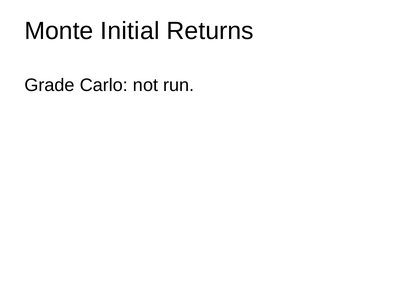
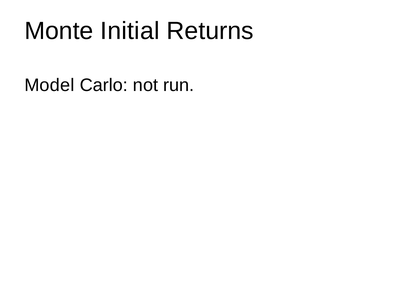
Grade: Grade -> Model (49, 85)
